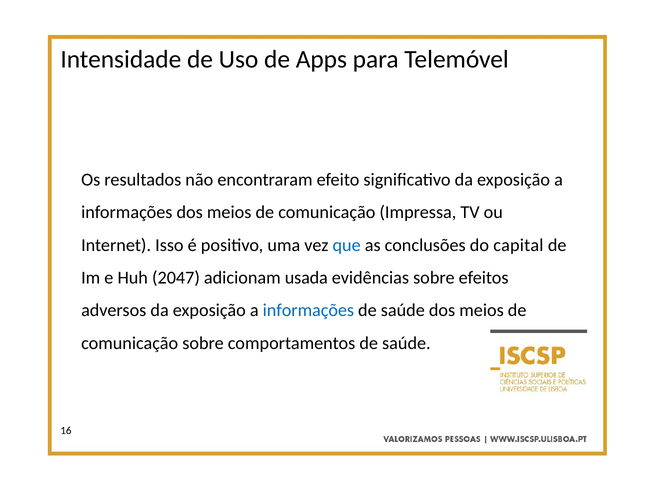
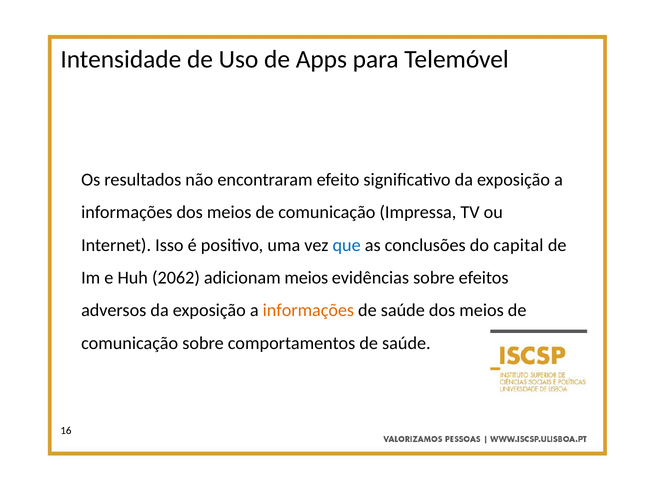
2047: 2047 -> 2062 (176, 278)
adicionam usada: usada -> meios (306, 278)
informações colour: blue -> orange (308, 311)
